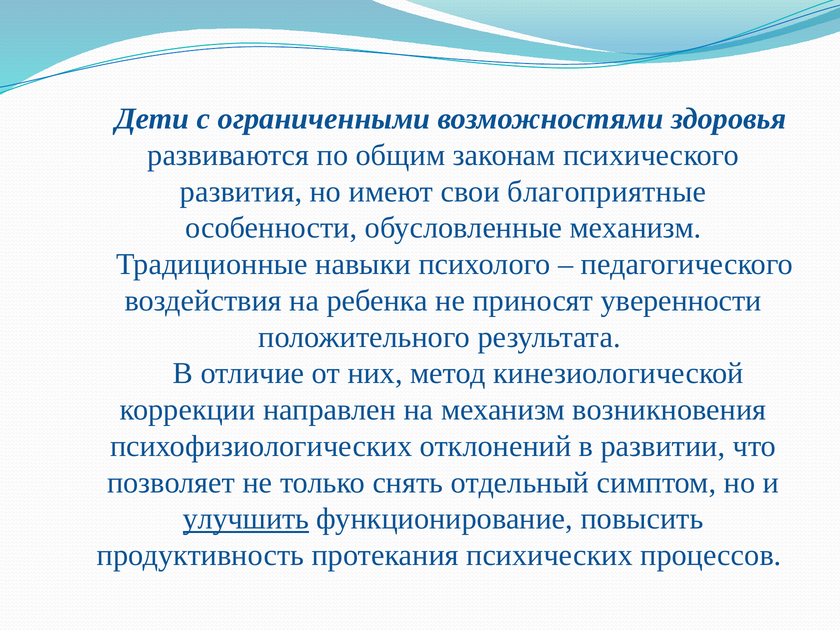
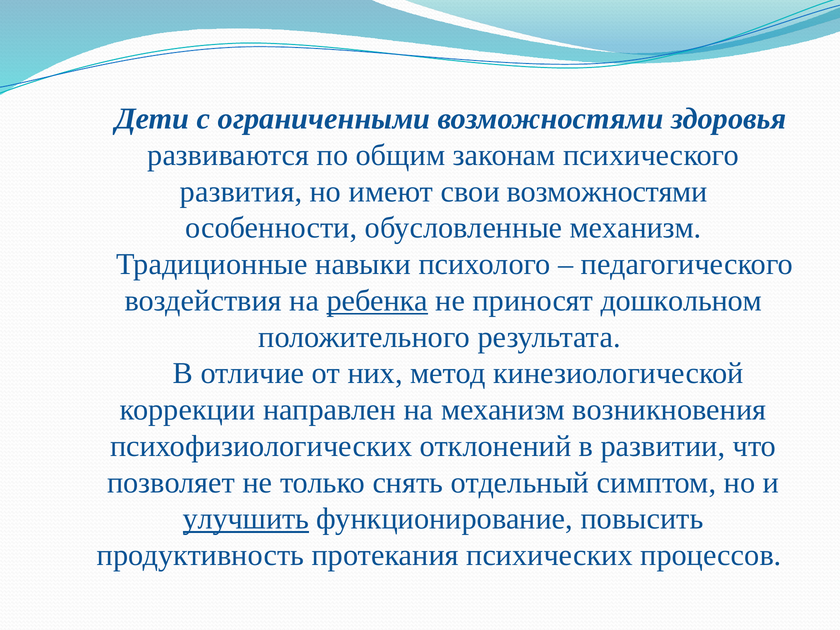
свои благоприятные: благоприятные -> возможностями (607, 192)
ребенка underline: none -> present (377, 301)
уверенности: уверенности -> дошкольном (681, 301)
